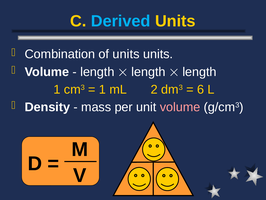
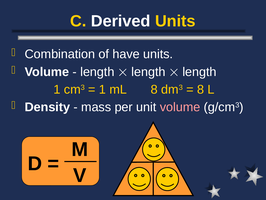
Derived colour: light blue -> white (121, 21)
of units: units -> have (126, 54)
mL 2: 2 -> 8 (154, 89)
6: 6 -> 8 (200, 89)
